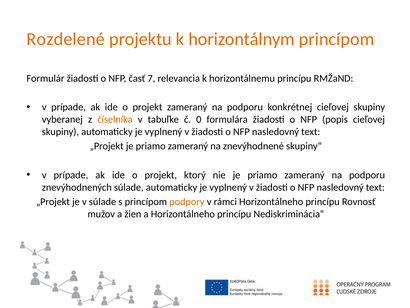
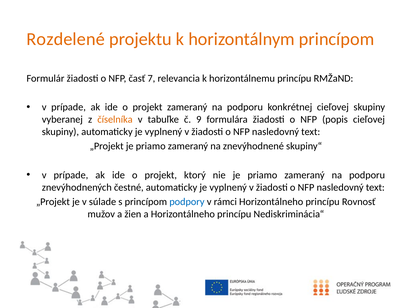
0: 0 -> 9 (199, 119)
znevýhodnených súlade: súlade -> čestné (129, 187)
podpory colour: orange -> blue (187, 201)
